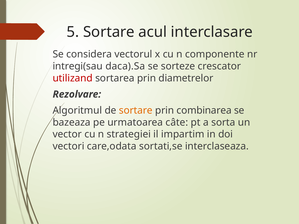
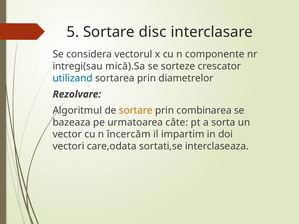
acul: acul -> disc (153, 32)
daca).Sa: daca).Sa -> mică).Sa (125, 66)
utilizand colour: red -> blue (73, 78)
strategiei: strategiei -> încercăm (129, 134)
